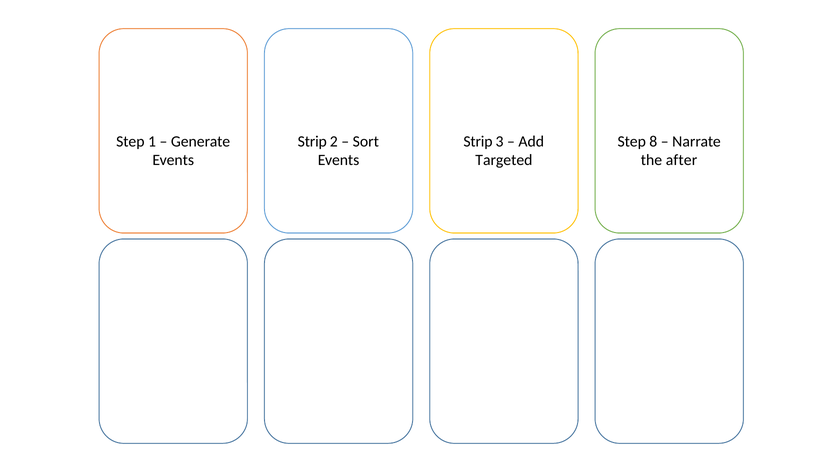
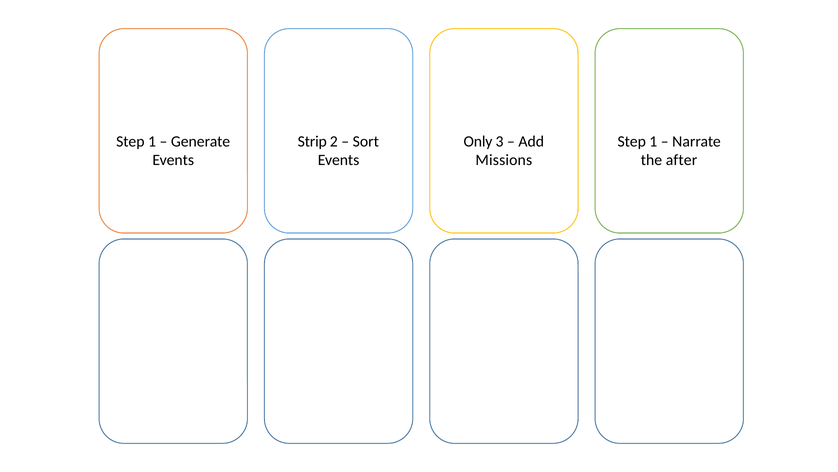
Strip: Strip -> Only (478, 141)
8: 8 -> 1 (653, 141)
Targeted: Targeted -> Missions (504, 160)
